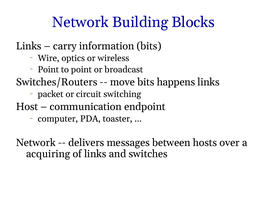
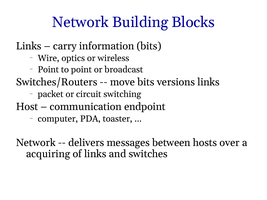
happens: happens -> versions (176, 82)
